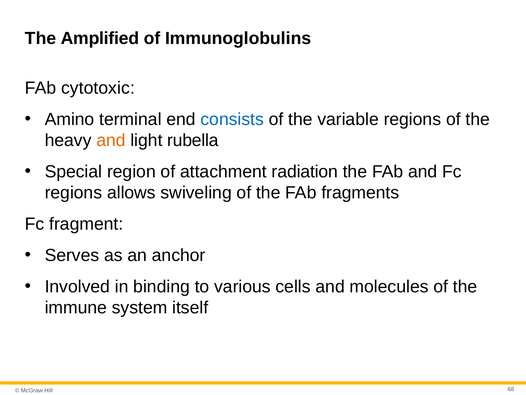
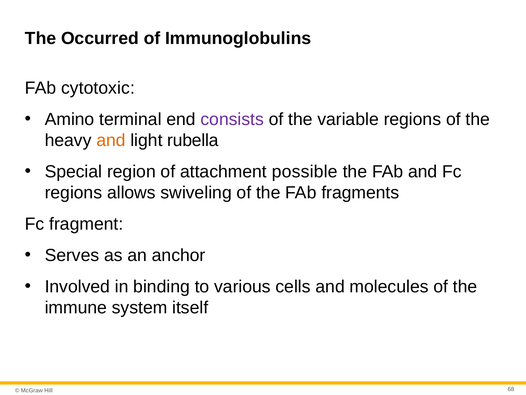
Amplified: Amplified -> Occurred (100, 38)
consists colour: blue -> purple (232, 119)
radiation: radiation -> possible (305, 171)
